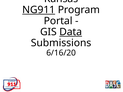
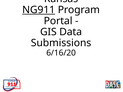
Data underline: present -> none (71, 32)
